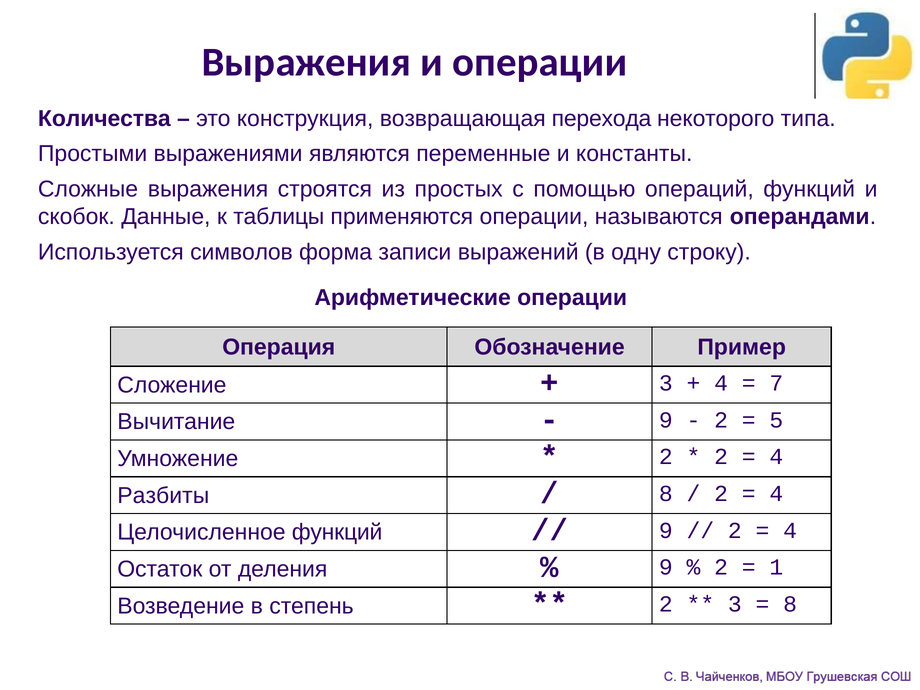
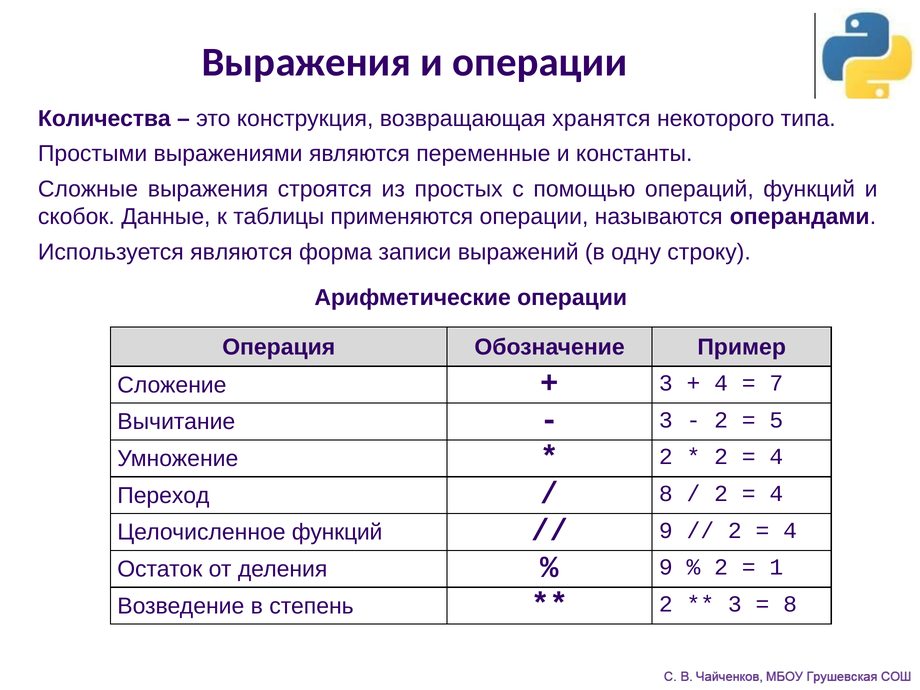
перехода: перехода -> хранятся (601, 119)
Используется символов: символов -> являются (241, 252)
9: 9 -> 3 (666, 420)
Разбиты: Разбиты -> Переход (163, 496)
